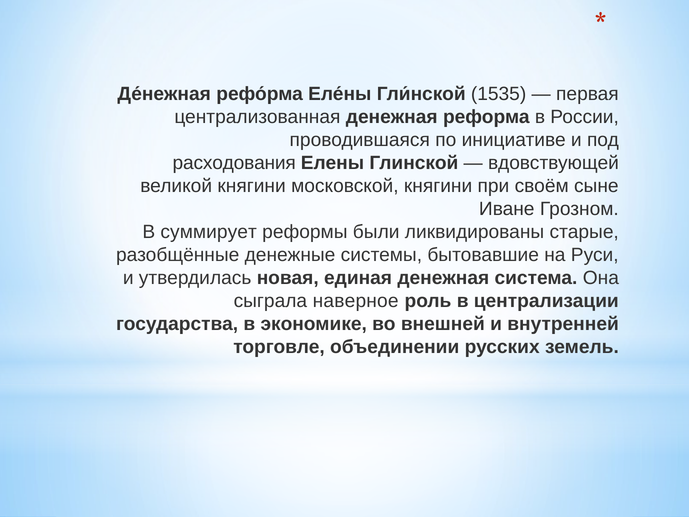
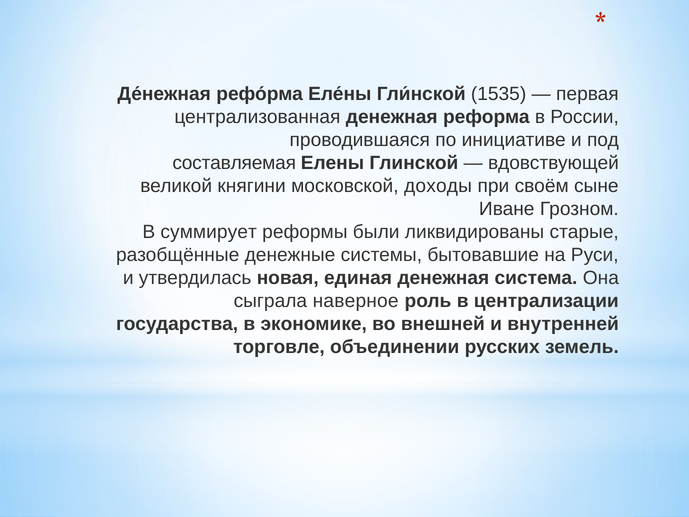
расходования: расходования -> составляемая (234, 163)
московской княгини: княгини -> доходы (438, 186)
